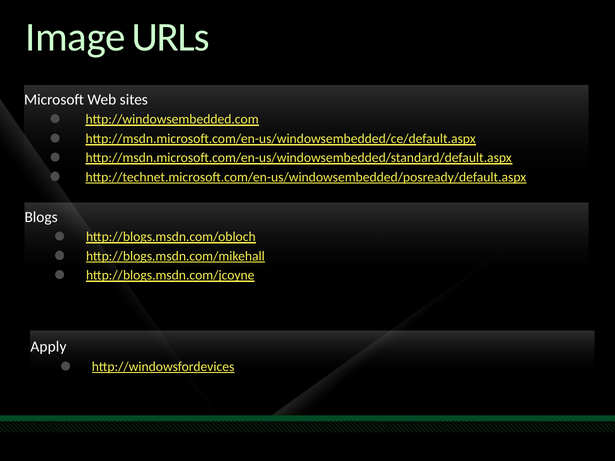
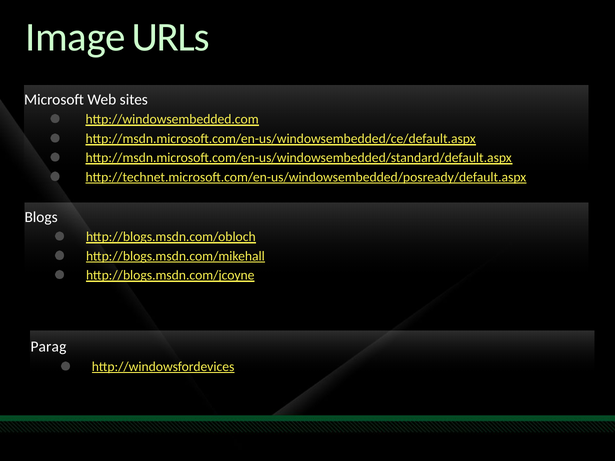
Apply: Apply -> Parag (48, 347)
